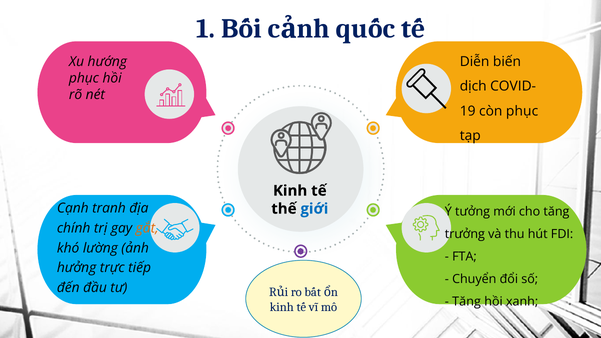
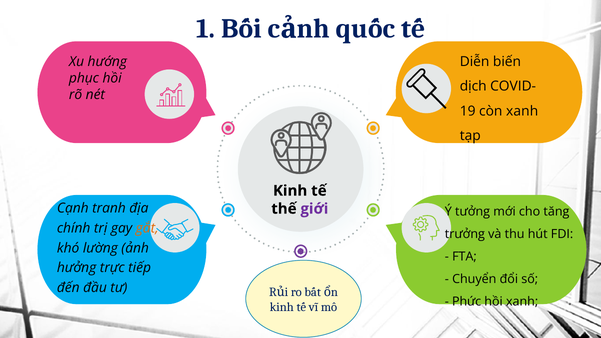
còn phục: phục -> xanh (522, 111)
giới colour: blue -> purple (314, 209)
Tăng: Tăng -> Phức (467, 302)
